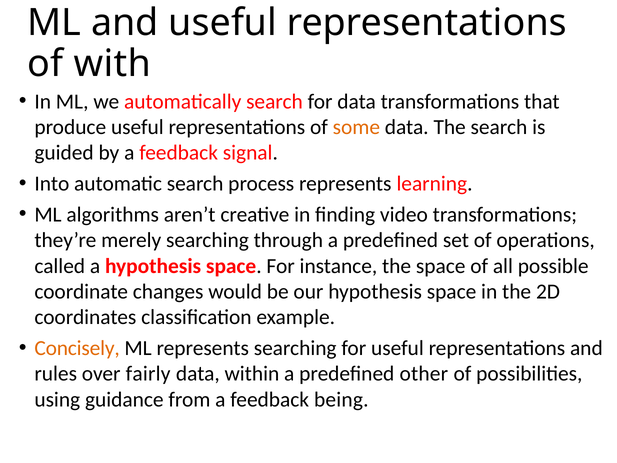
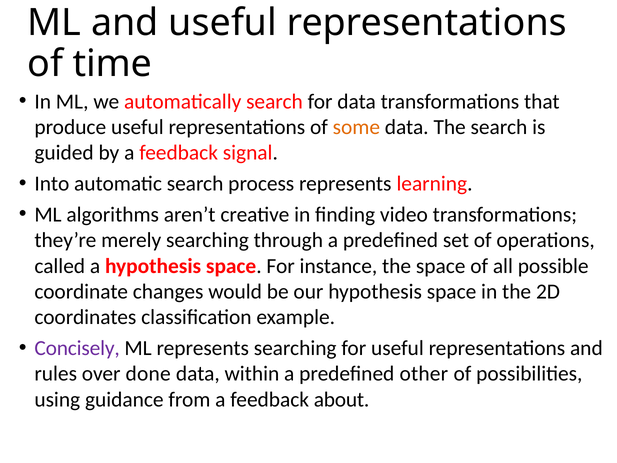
with: with -> time (112, 64)
Concisely colour: orange -> purple (77, 348)
fairly: fairly -> done (148, 374)
being: being -> about (342, 399)
